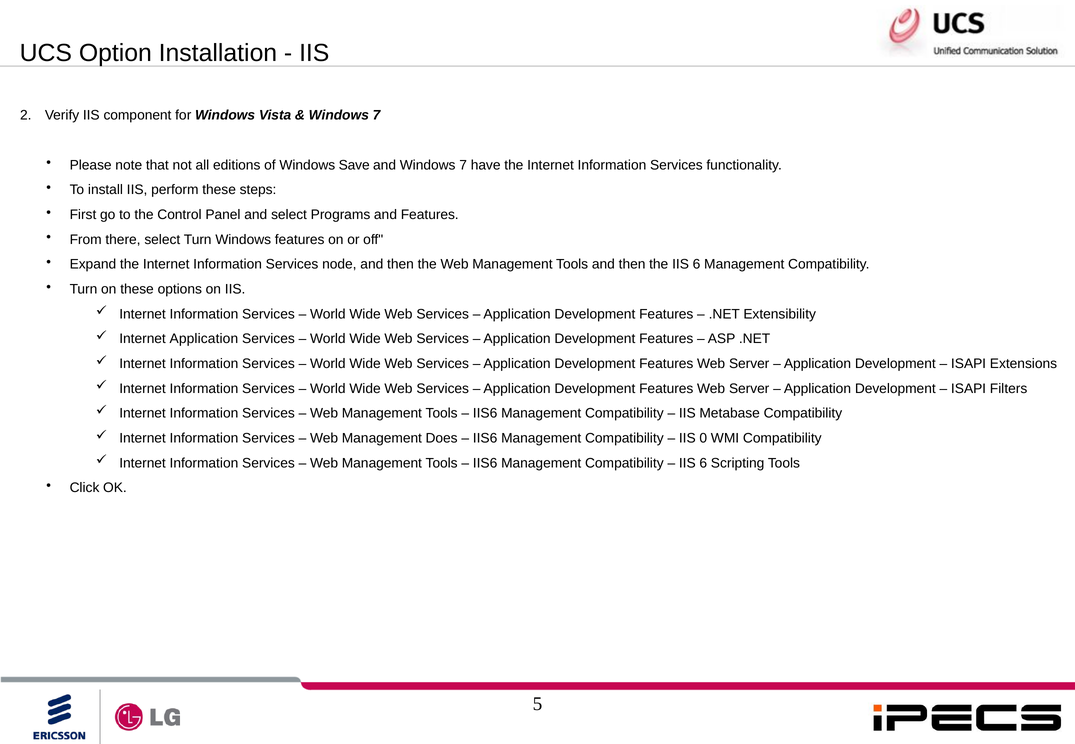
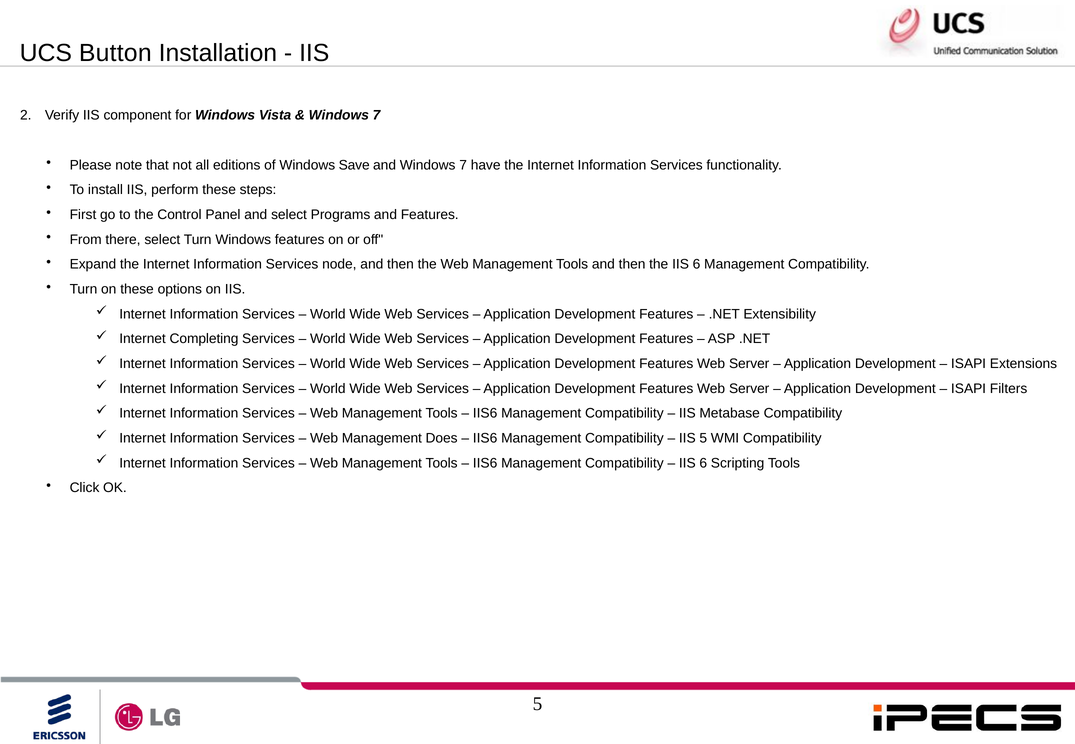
Option: Option -> Button (115, 53)
Internet Application: Application -> Completing (204, 339)
IIS 0: 0 -> 5 (703, 438)
